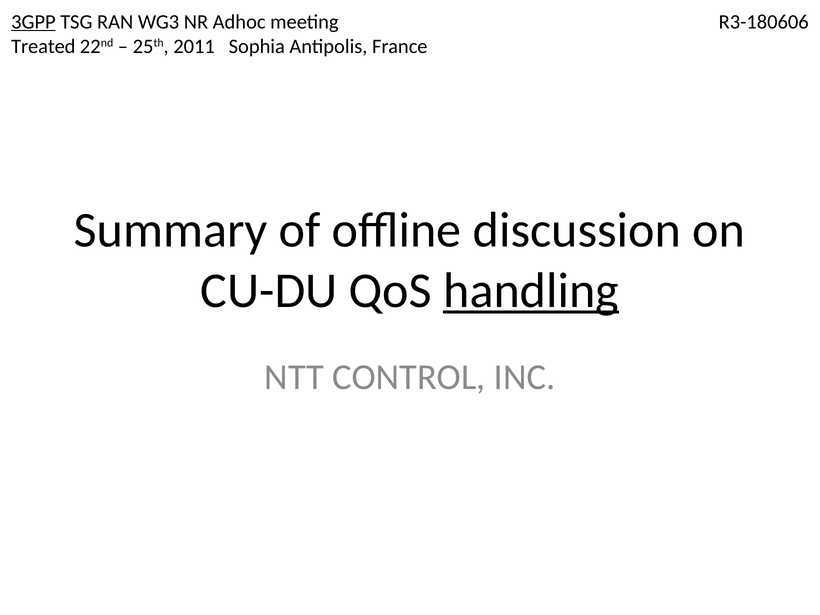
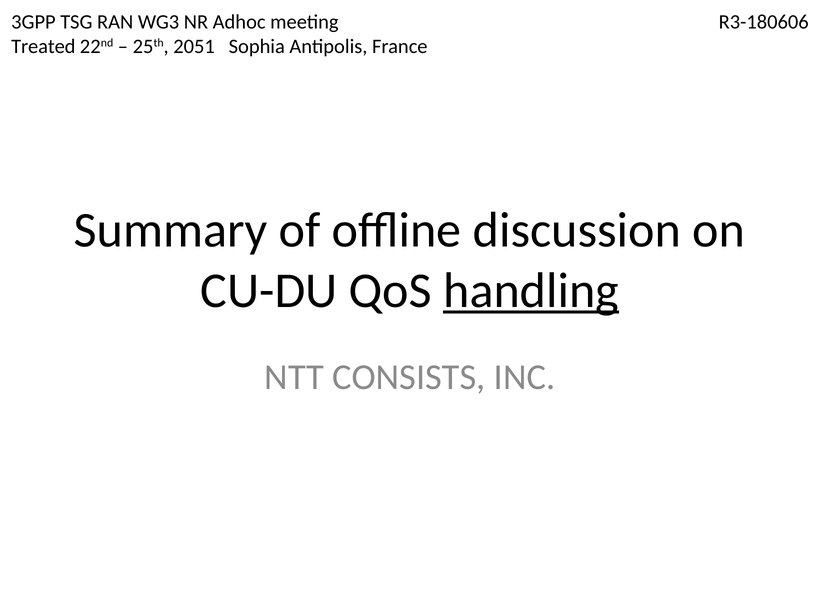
3GPP underline: present -> none (33, 22)
2011: 2011 -> 2051 (194, 46)
CONTROL: CONTROL -> CONSISTS (409, 377)
